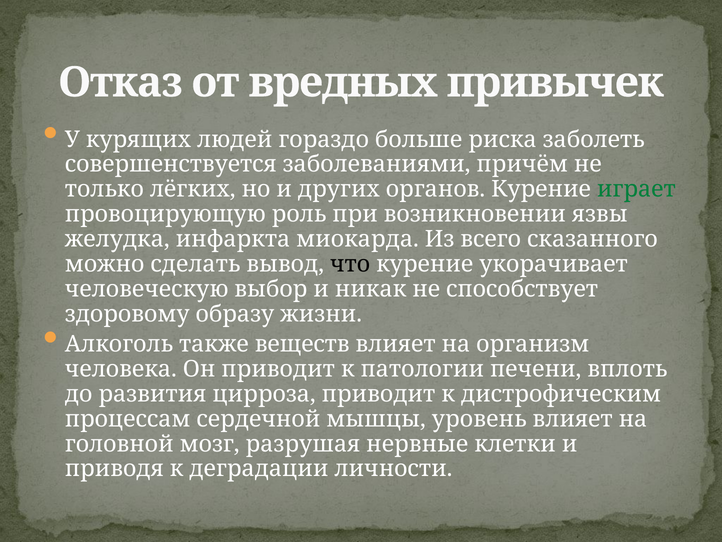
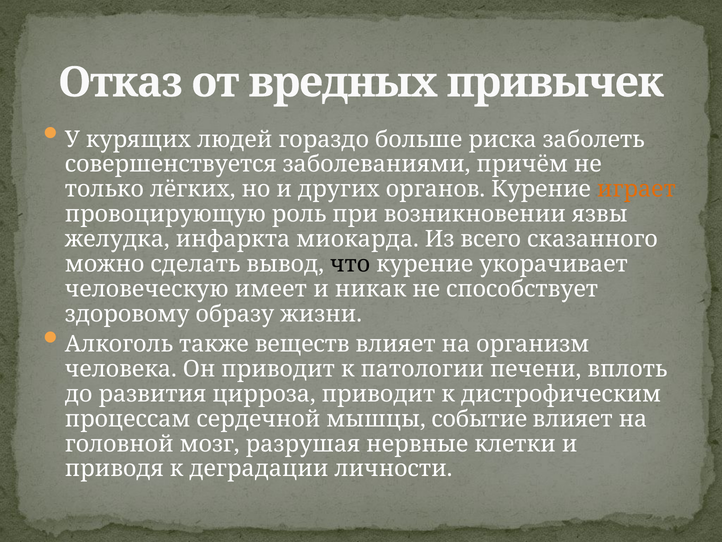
играет colour: green -> orange (636, 189)
выбор: выбор -> имеет (271, 289)
уровень: уровень -> событие (479, 419)
